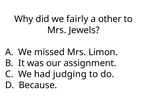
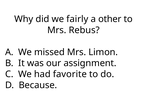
Jewels: Jewels -> Rebus (84, 30)
judging: judging -> favorite (70, 74)
